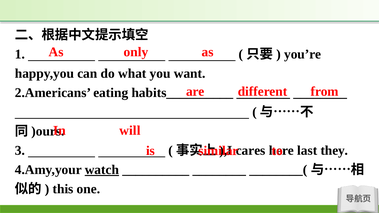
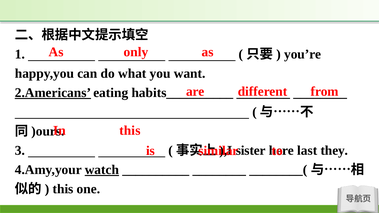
2.Americans underline: none -> present (53, 93)
will: will -> this (130, 131)
cares: cares -> sister (251, 151)
